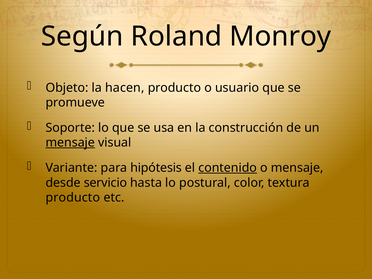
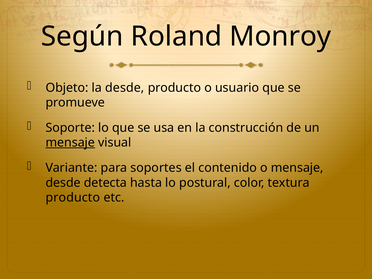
la hacen: hacen -> desde (125, 88)
hipótesis: hipótesis -> soportes (156, 168)
contenido underline: present -> none (228, 168)
servicio: servicio -> detecta (105, 183)
